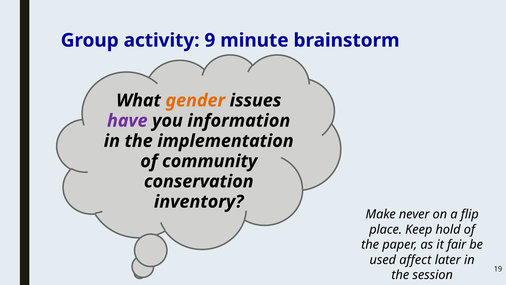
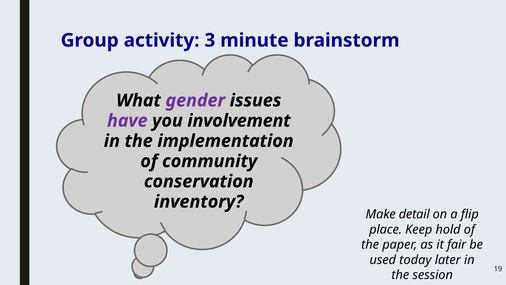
9: 9 -> 3 (210, 40)
gender colour: orange -> purple (195, 100)
information: information -> involvement (239, 121)
never: never -> detail (414, 214)
affect: affect -> today (415, 260)
